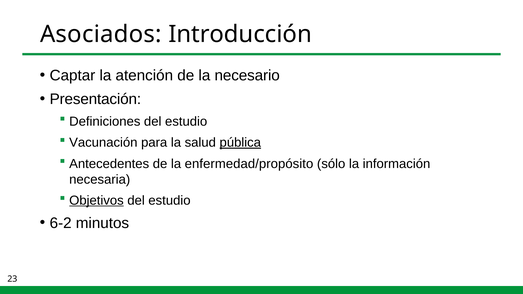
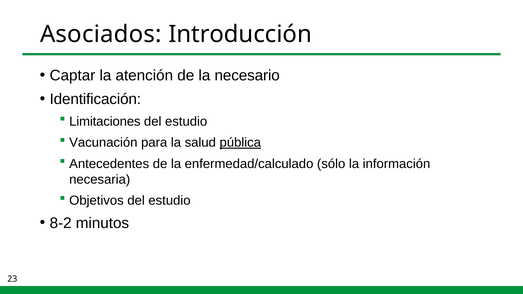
Presentación: Presentación -> Identificación (95, 99)
Definiciones: Definiciones -> Limitaciones (105, 122)
enfermedad/propósito: enfermedad/propósito -> enfermedad/calculado (249, 164)
Objetivos underline: present -> none (96, 201)
6-2: 6-2 -> 8-2 (61, 223)
